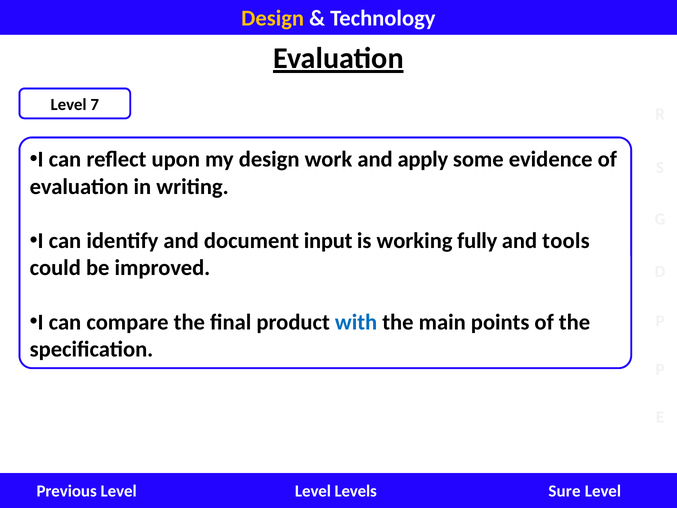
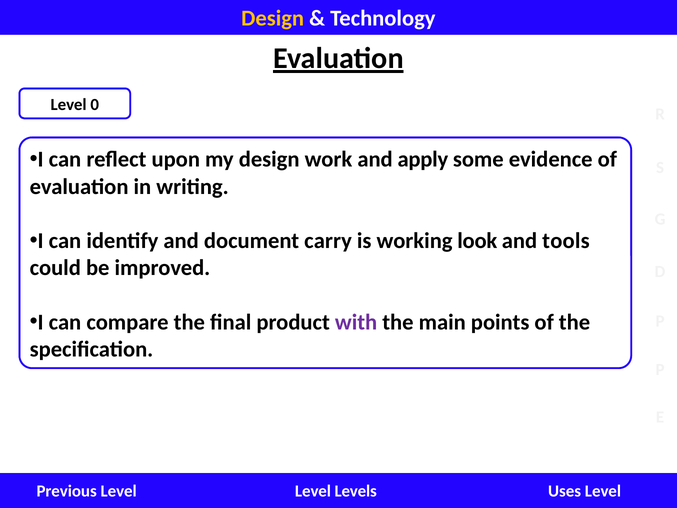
7: 7 -> 0 (95, 105)
input: input -> carry (328, 241)
fully: fully -> look (477, 241)
with colour: blue -> purple (356, 322)
Sure: Sure -> Uses (565, 491)
